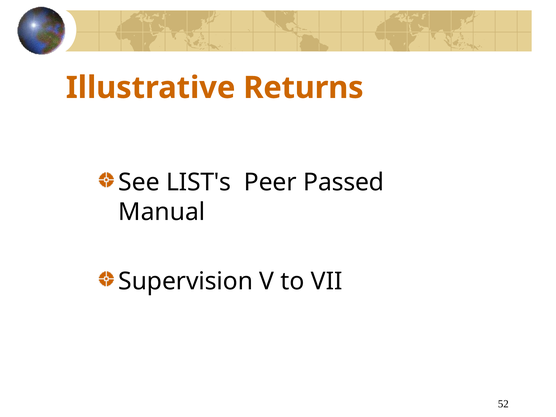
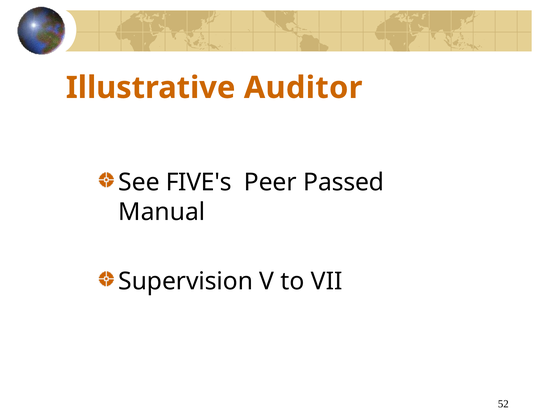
Returns: Returns -> Auditor (303, 88)
LIST's: LIST's -> FIVE's (199, 182)
